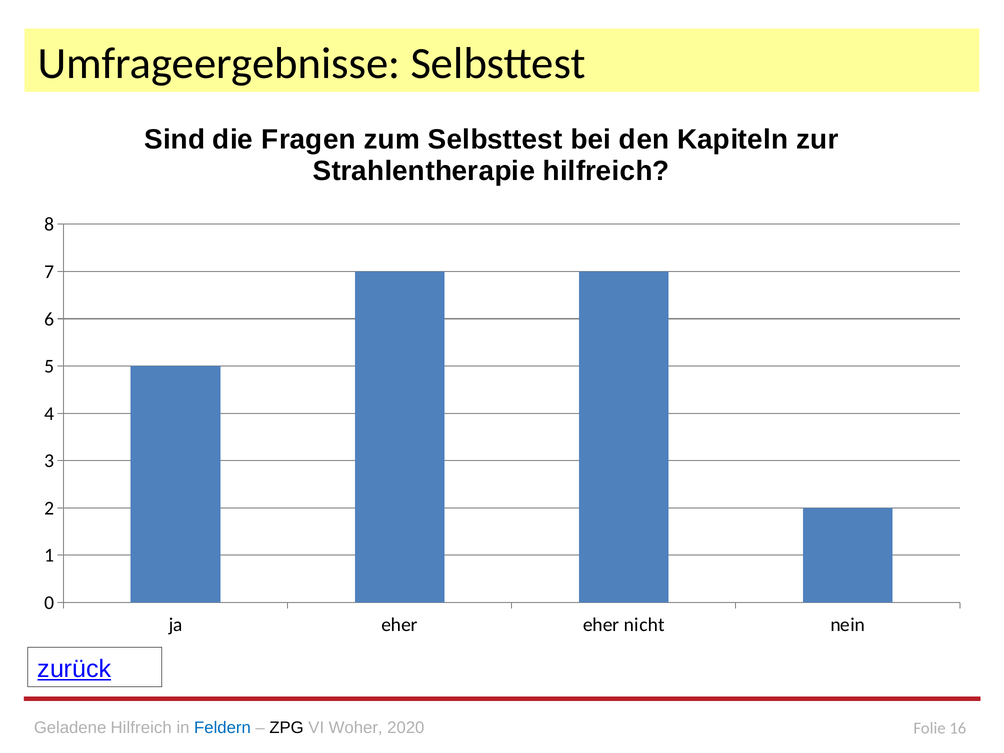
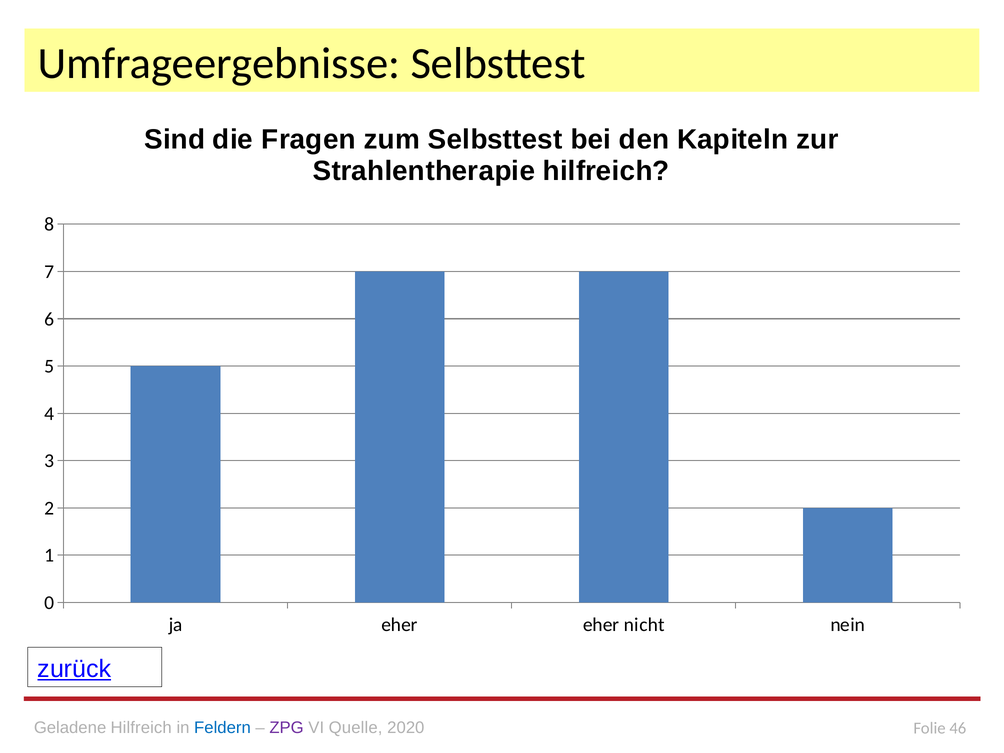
ZPG colour: black -> purple (287, 728)
Woher: Woher -> Quelle (356, 728)
16: 16 -> 46 (958, 728)
